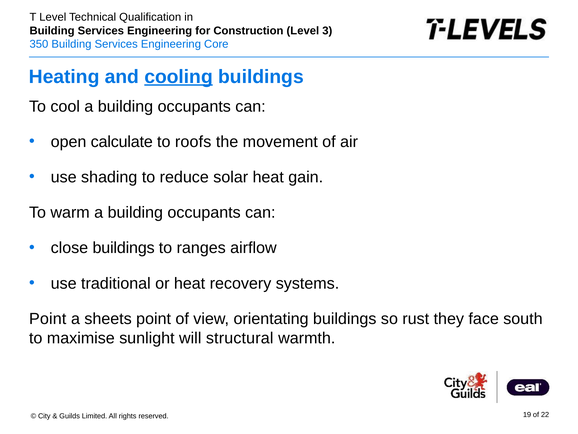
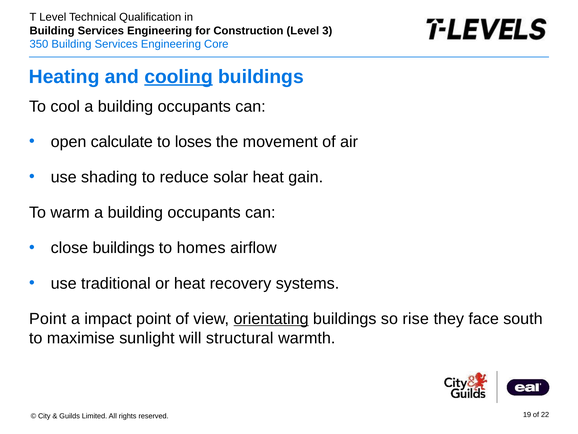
roofs: roofs -> loses (193, 142)
ranges: ranges -> homes (201, 248)
sheets: sheets -> impact (108, 318)
orientating underline: none -> present (271, 318)
rust: rust -> rise (416, 318)
